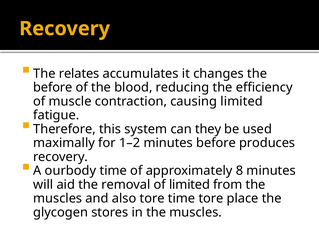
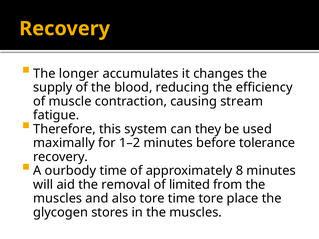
relates: relates -> longer (79, 74)
before: before -> supply (53, 88)
causing limited: limited -> stream (242, 101)
produces: produces -> tolerance (267, 143)
